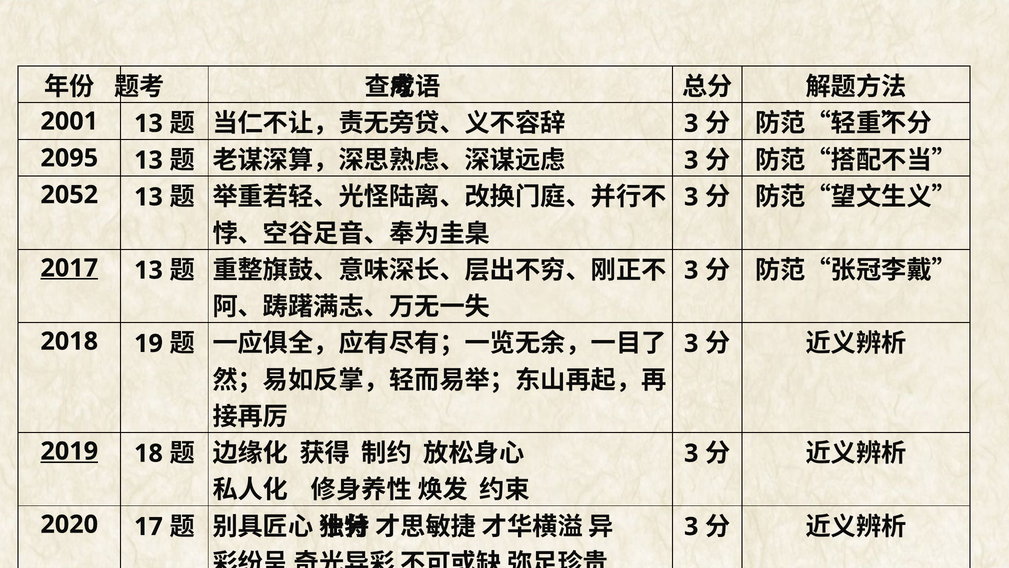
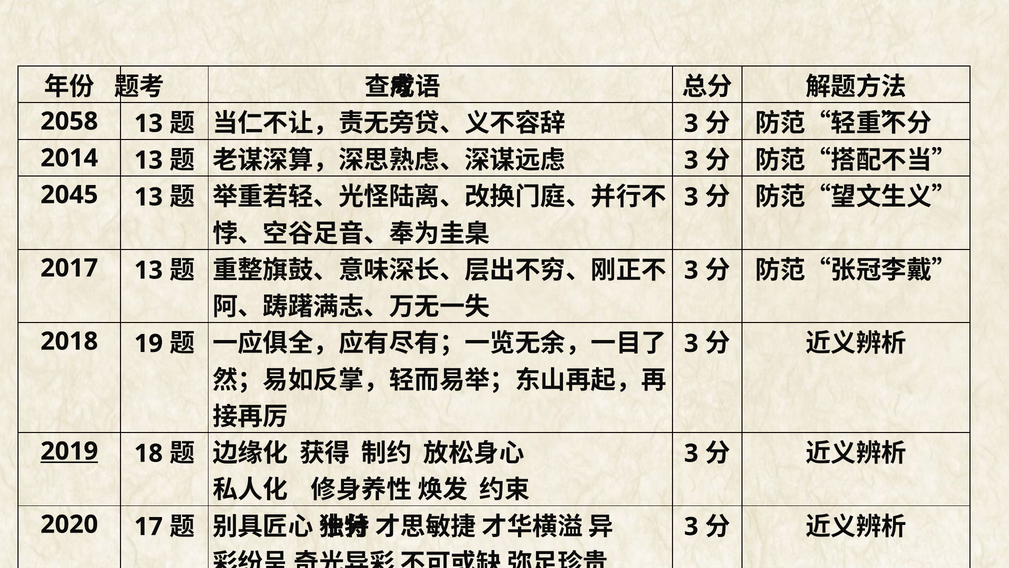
2001: 2001 -> 2058 (69, 121)
2095: 2095 -> 2014 (69, 158)
2052: 2052 -> 2045 (69, 195)
2017 underline: present -> none (69, 268)
